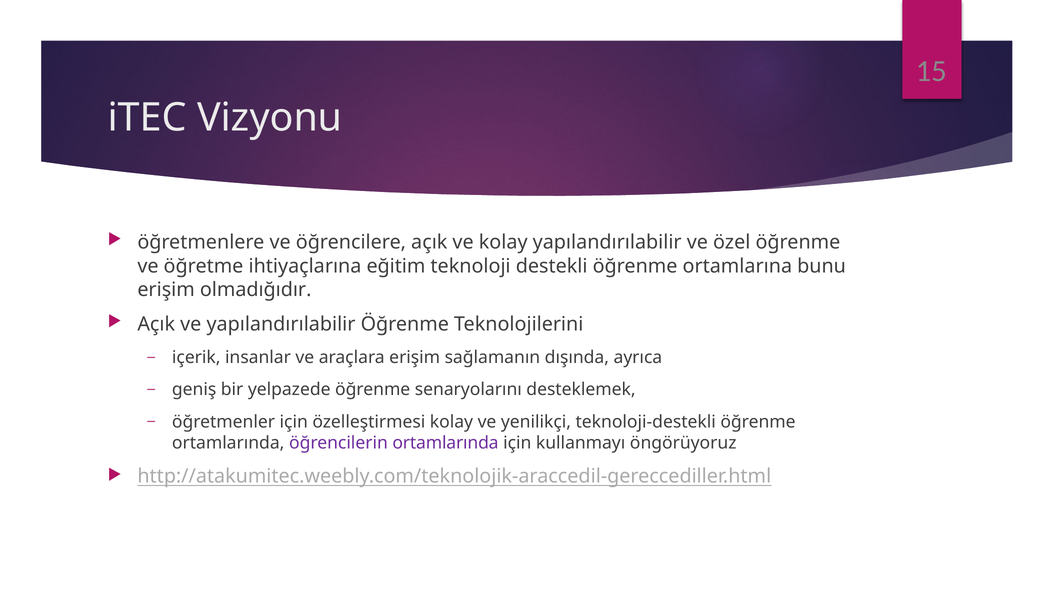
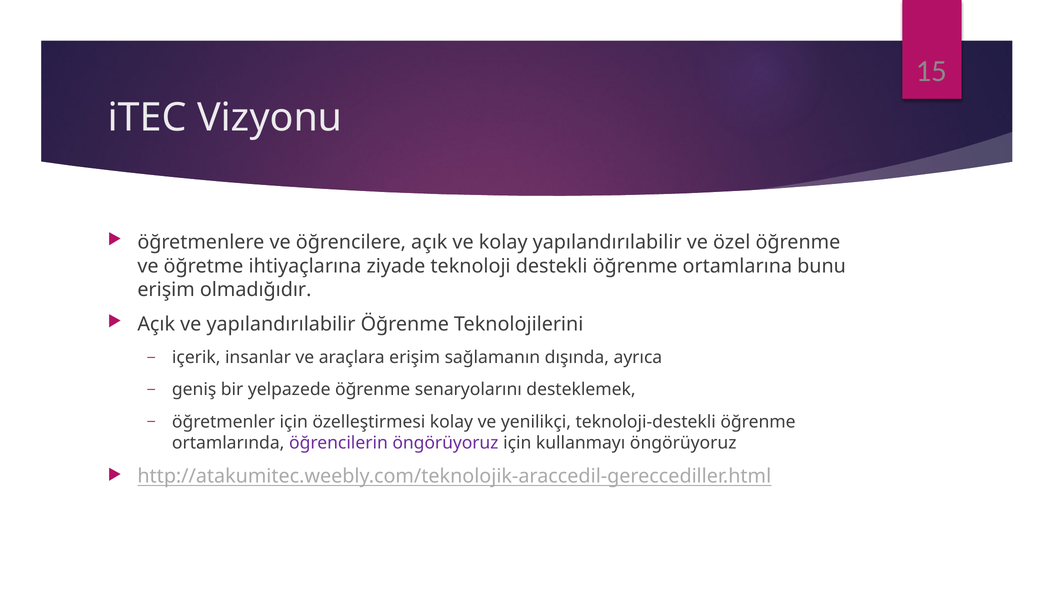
eğitim: eğitim -> ziyade (396, 266)
öğrencilerin ortamlarında: ortamlarında -> öngörüyoruz (445, 443)
